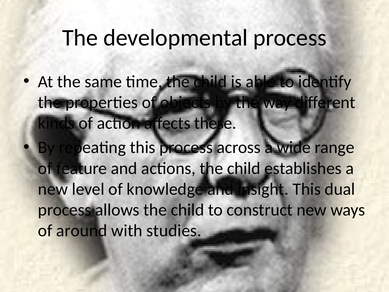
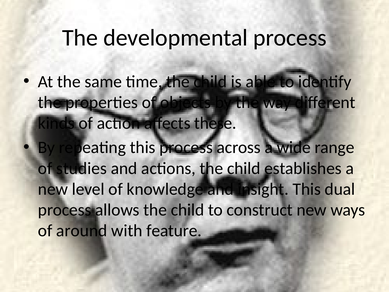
feature: feature -> studies (82, 168)
studies: studies -> feature (174, 230)
